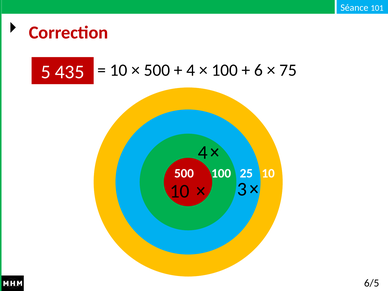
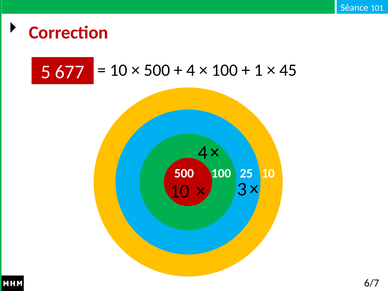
6: 6 -> 1 (259, 70)
75: 75 -> 45 (288, 70)
435: 435 -> 677 (70, 72)
6/5: 6/5 -> 6/7 (372, 283)
